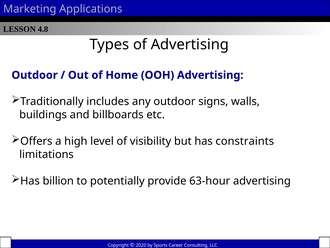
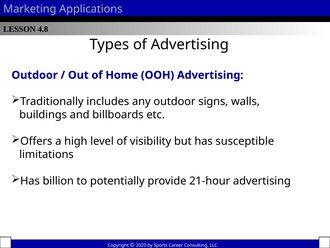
constraints: constraints -> susceptible (245, 141)
63-hour: 63-hour -> 21-hour (210, 181)
